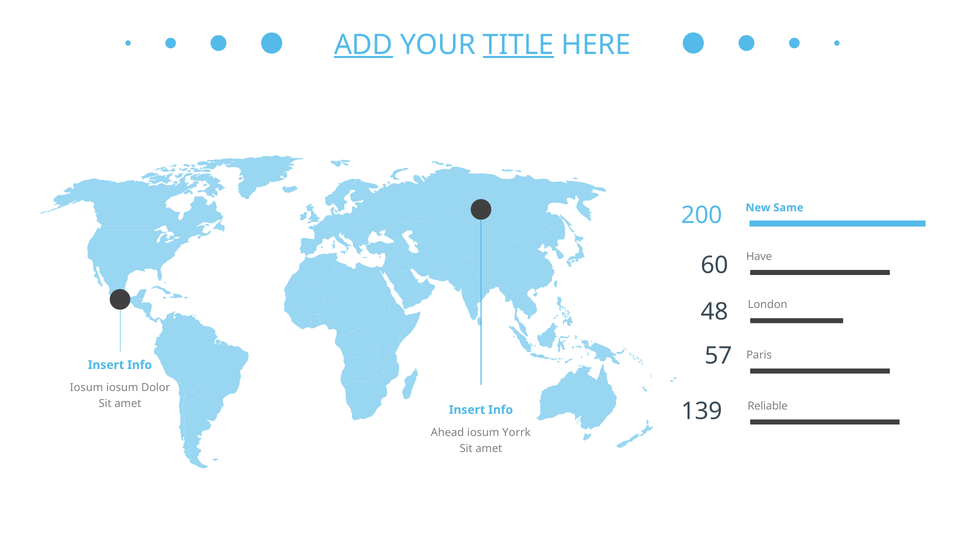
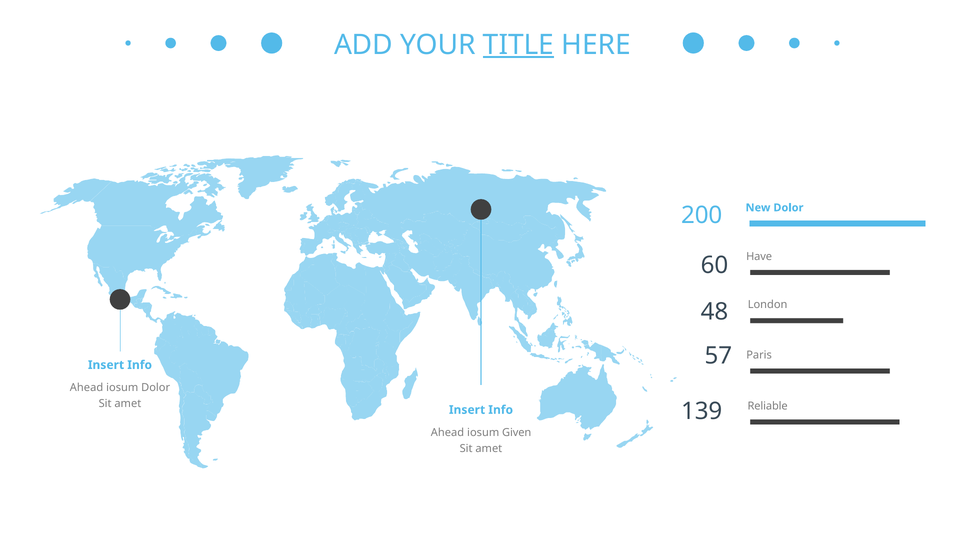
ADD underline: present -> none (364, 45)
New Same: Same -> Dolor (788, 208)
Iosum: Iosum -> Ahead (87, 387)
Yorrk: Yorrk -> Given (517, 432)
